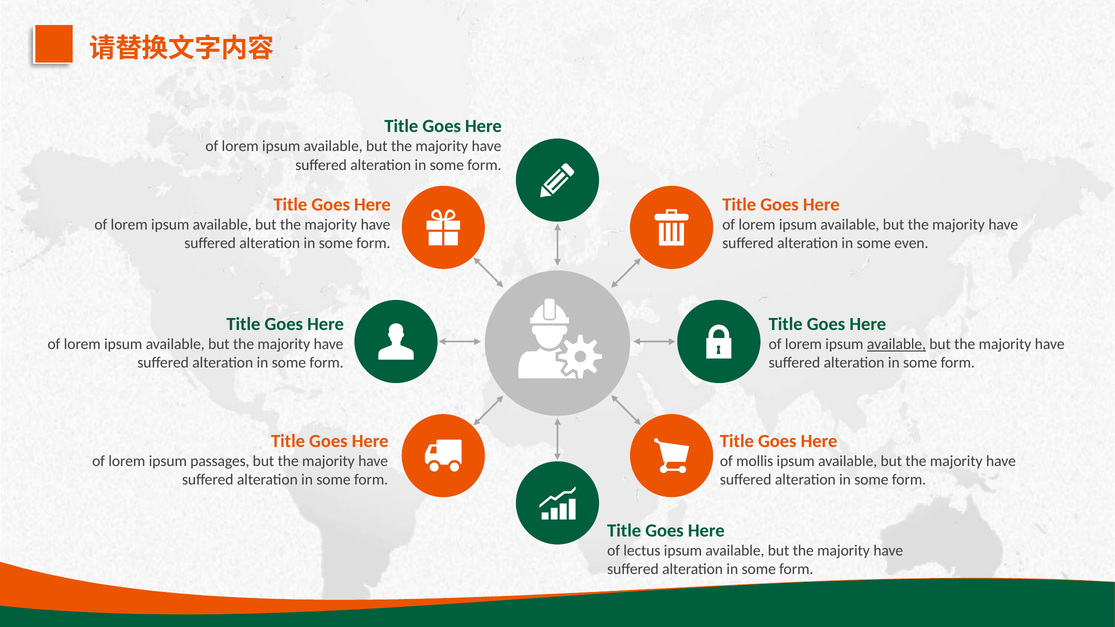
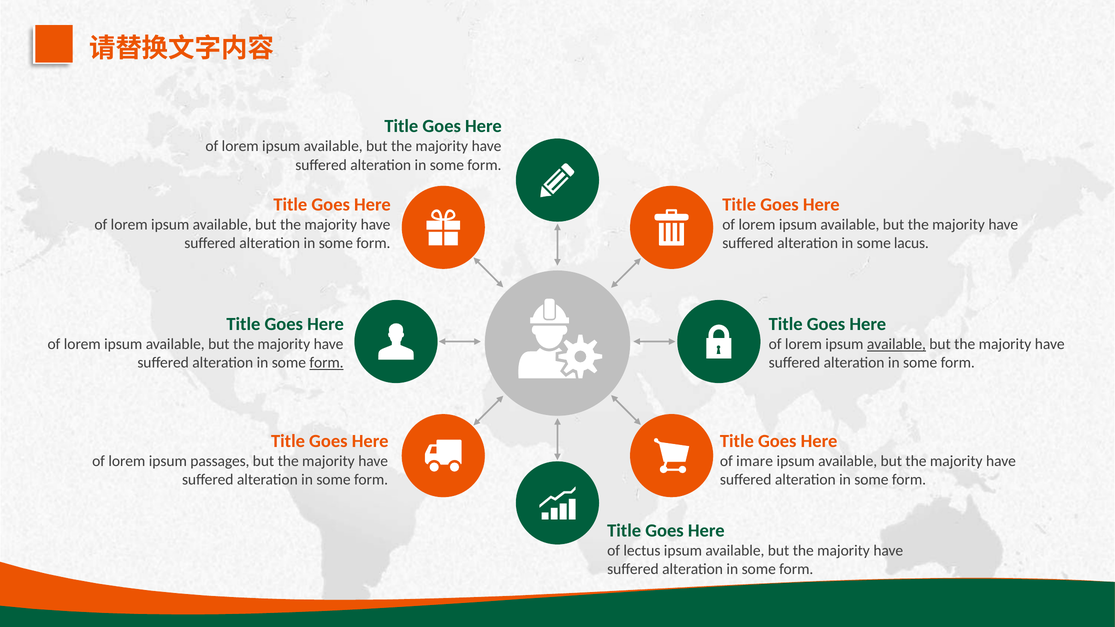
even: even -> lacus (911, 243)
form underline: none -> present (327, 363)
mollis: mollis -> imare (755, 461)
